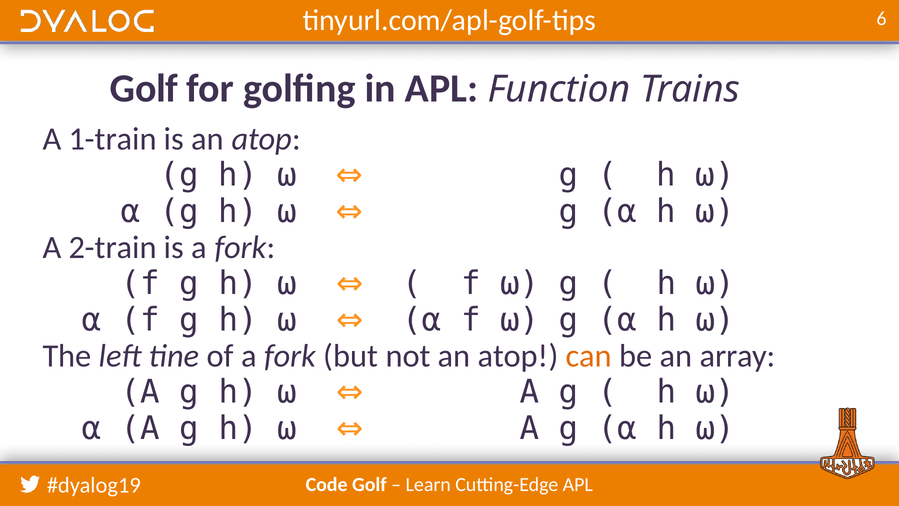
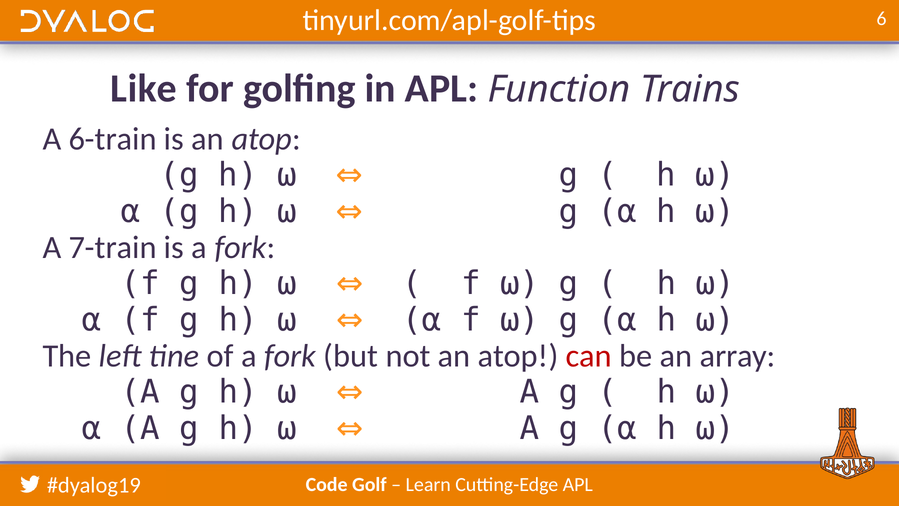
Golf: Golf -> Like (144, 88)
1-train: 1-train -> 6-train (113, 139)
2-train: 2-train -> 7-train (113, 247)
can colour: orange -> red (589, 356)
